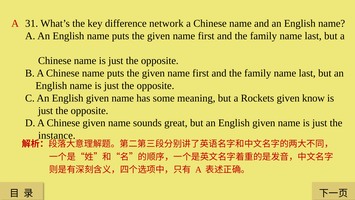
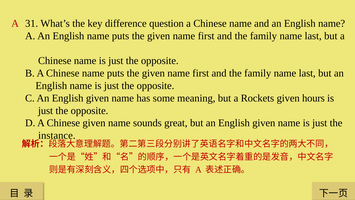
network: network -> question (166, 23)
know: know -> hours (313, 98)
